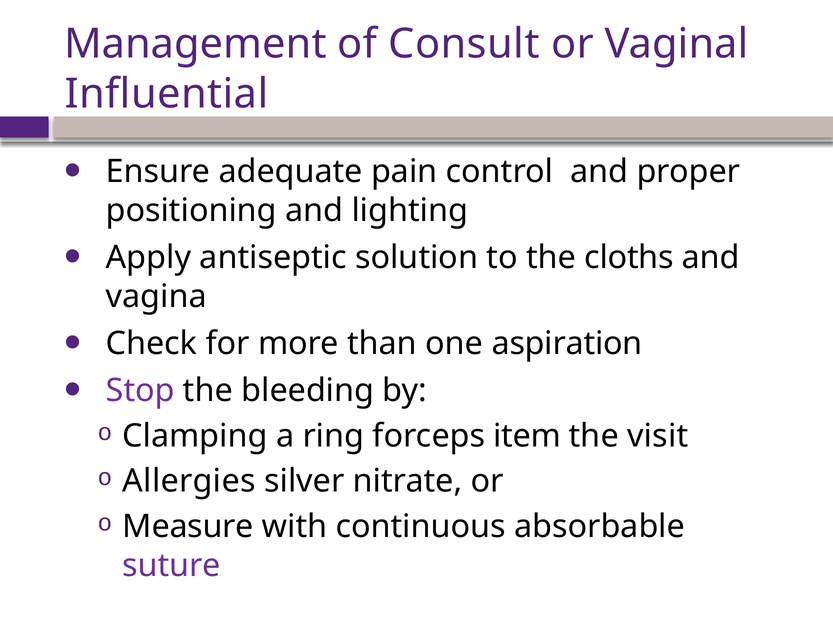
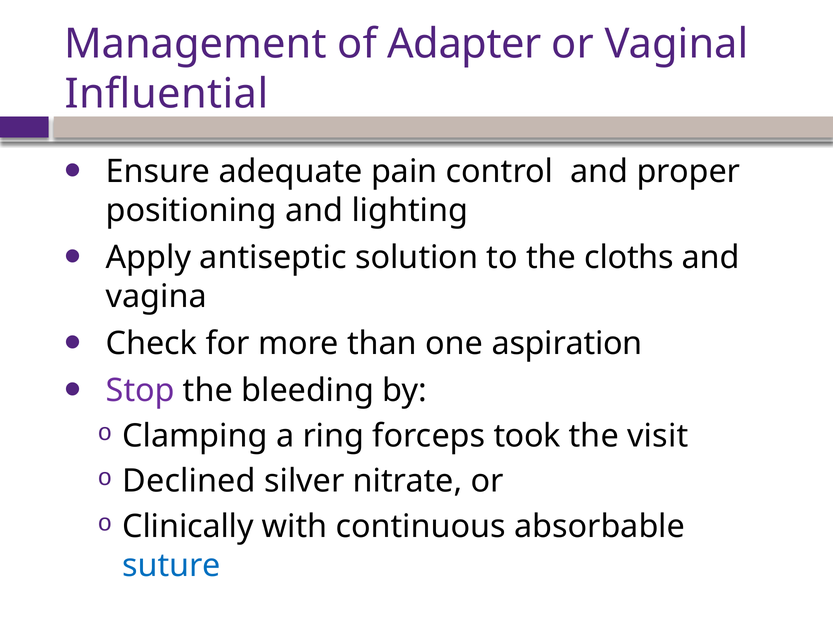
Consult: Consult -> Adapter (464, 44)
item: item -> took (527, 436)
Allergies: Allergies -> Declined (189, 481)
Measure: Measure -> Clinically (188, 526)
suture colour: purple -> blue (172, 565)
